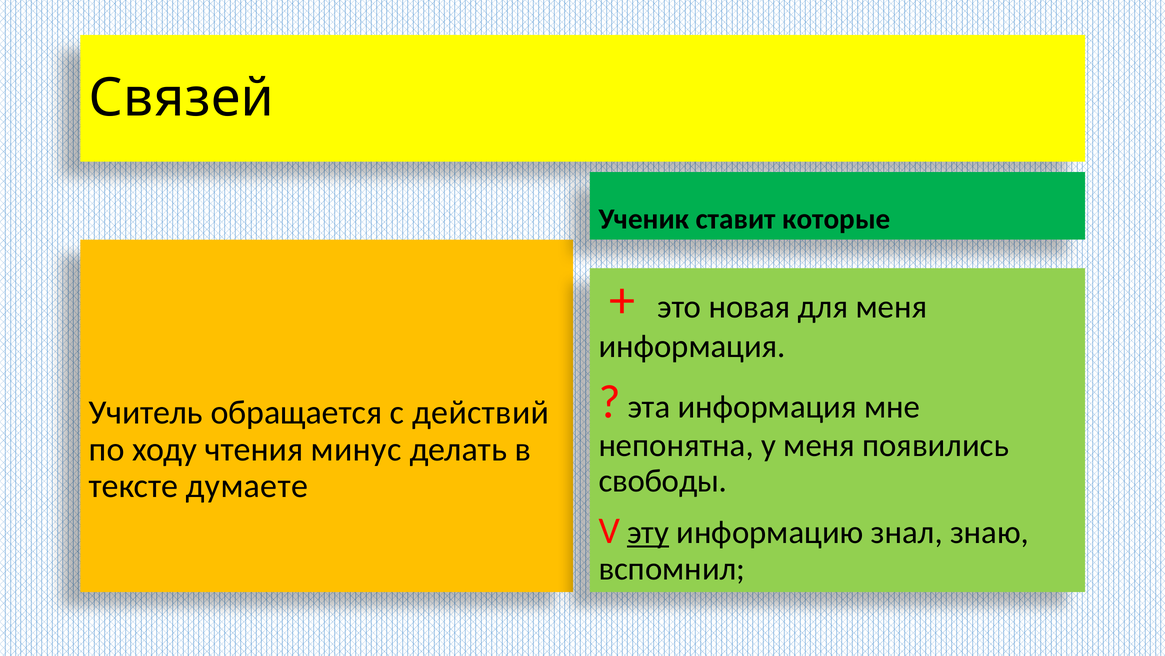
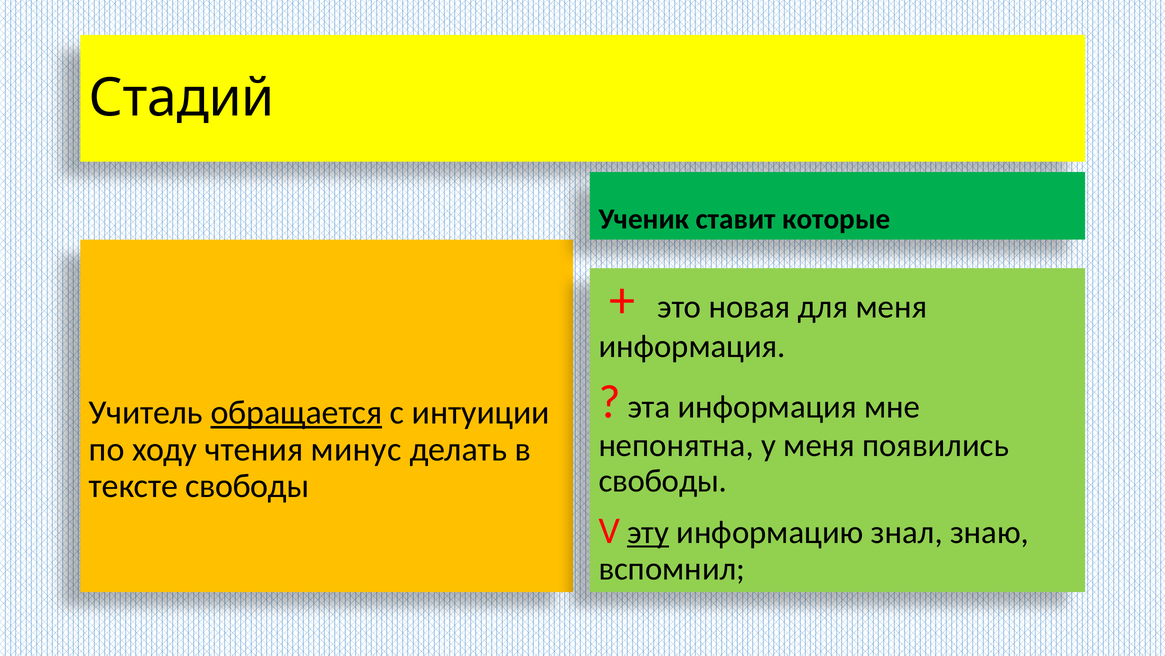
Связей: Связей -> Стадий (182, 98)
обращается underline: none -> present (296, 412)
действий: действий -> интуиции (481, 412)
тексте думаете: думаете -> свободы (247, 485)
